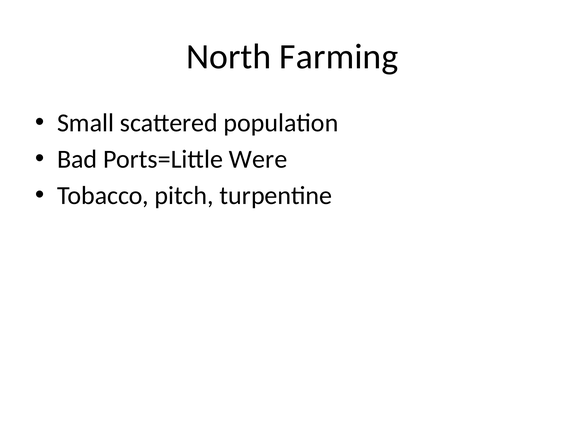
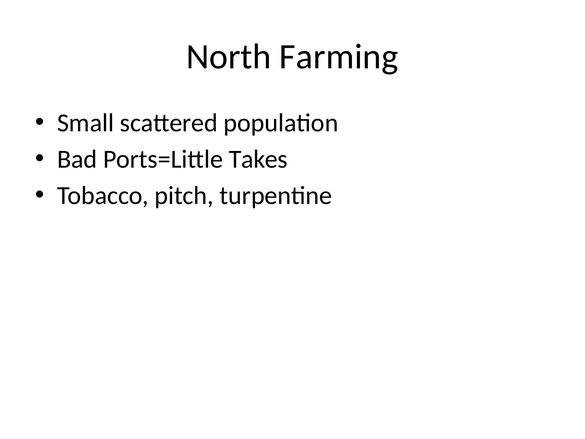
Were: Were -> Takes (258, 159)
